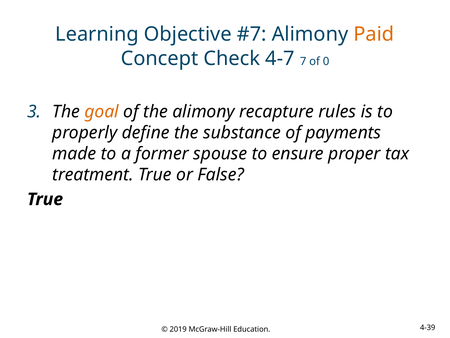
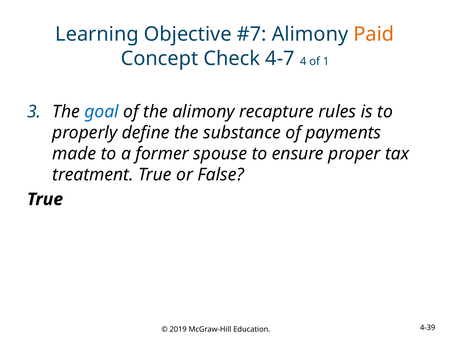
7: 7 -> 4 (303, 61)
0: 0 -> 1 (326, 61)
goal colour: orange -> blue (102, 111)
